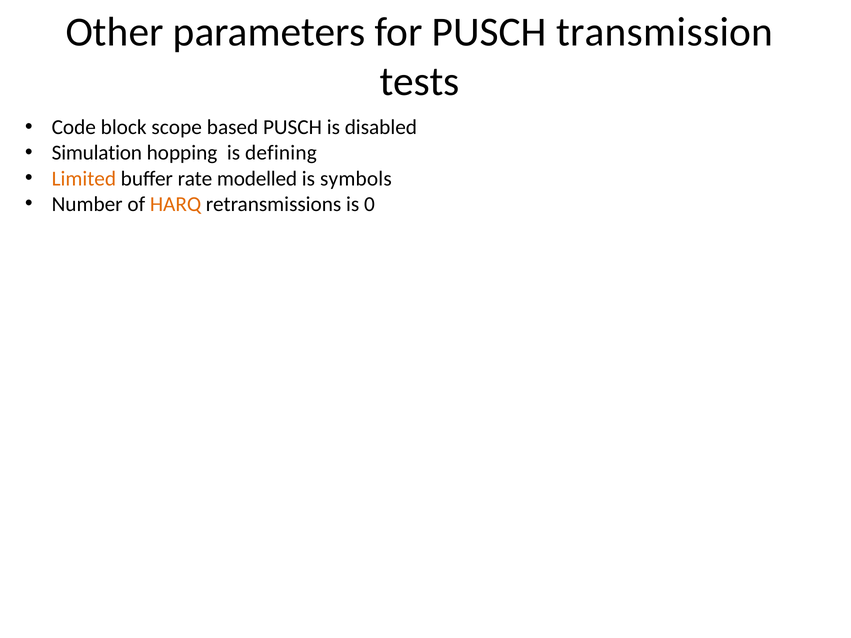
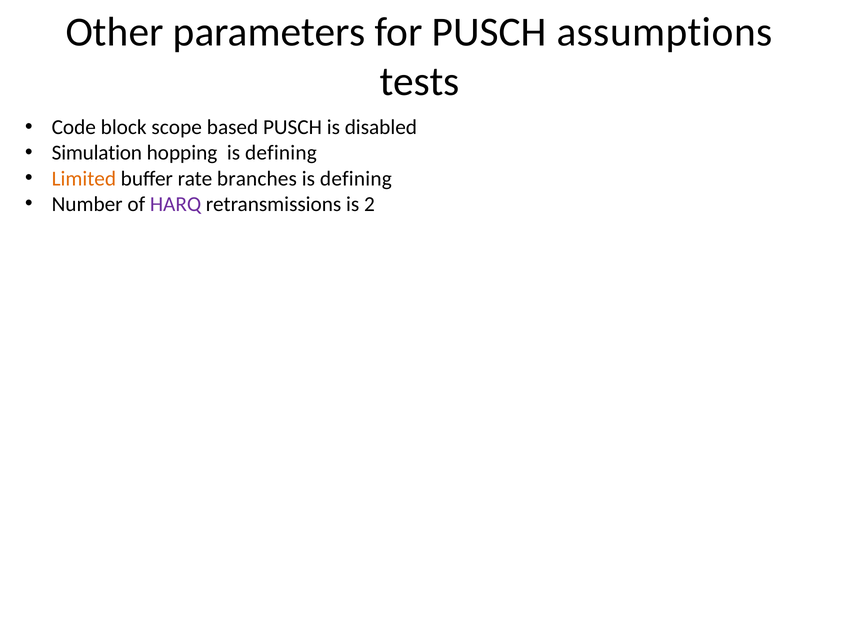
transmission: transmission -> assumptions (665, 32)
modelled: modelled -> branches (257, 179)
symbols: symbols -> defining (356, 179)
HARQ colour: orange -> purple (176, 204)
0: 0 -> 2 (369, 204)
